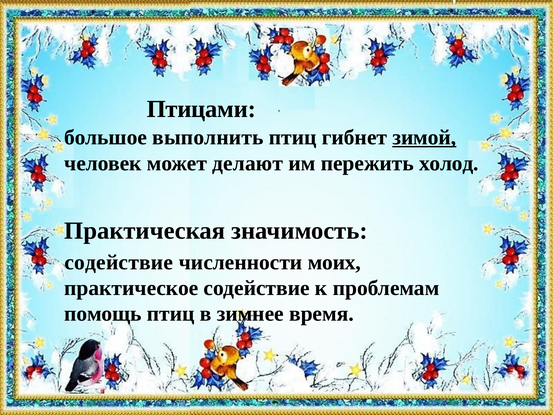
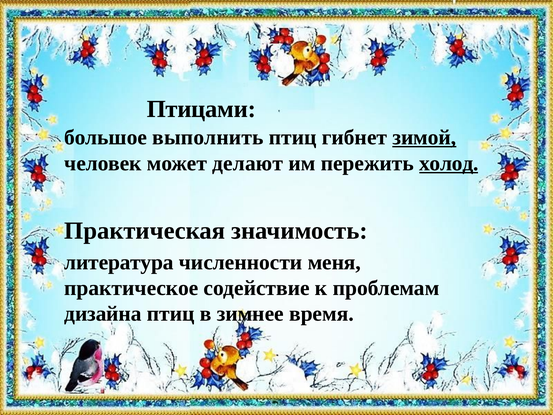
холод underline: none -> present (449, 163)
содействие: содействие -> литература (119, 262)
моих: моих -> меня (334, 262)
помощь: помощь -> дизайна (103, 314)
